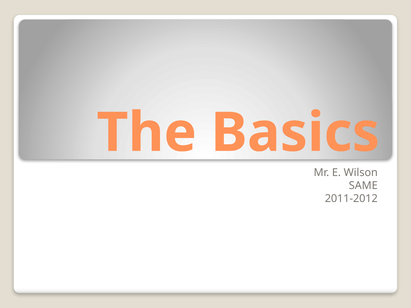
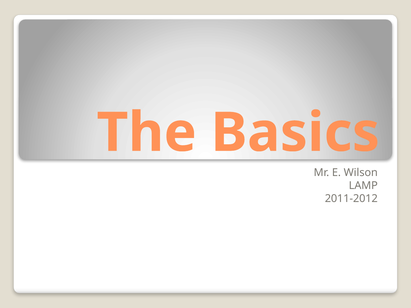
SAME: SAME -> LAMP (363, 186)
